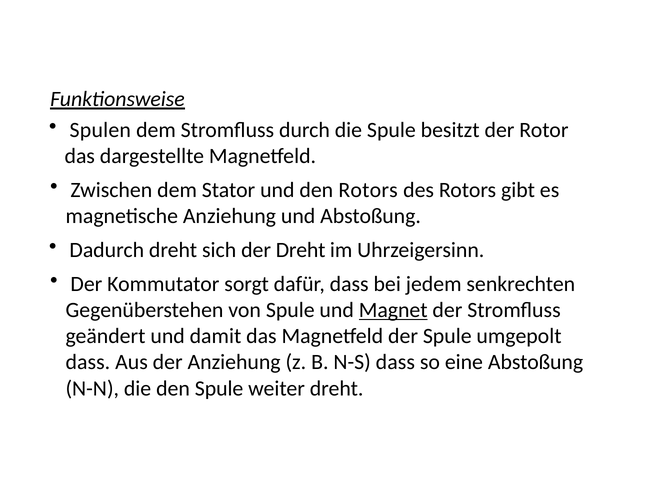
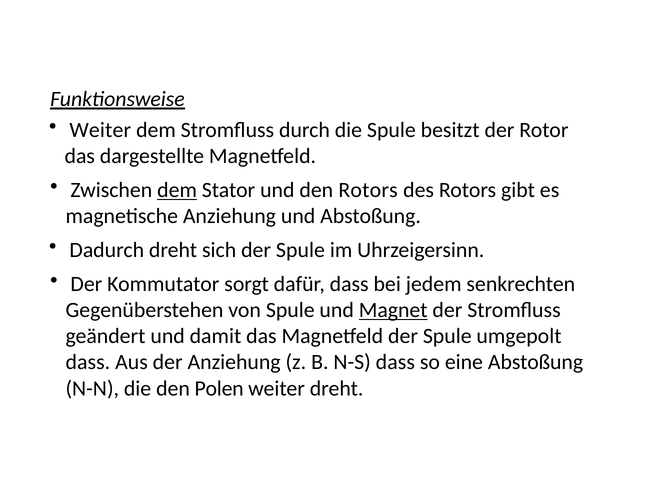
Spulen: Spulen -> Weiter (100, 130)
dem underline: none -> present (177, 190)
sich der Dreht: Dreht -> Spule (300, 250)
den Spule: Spule -> Polen (219, 389)
